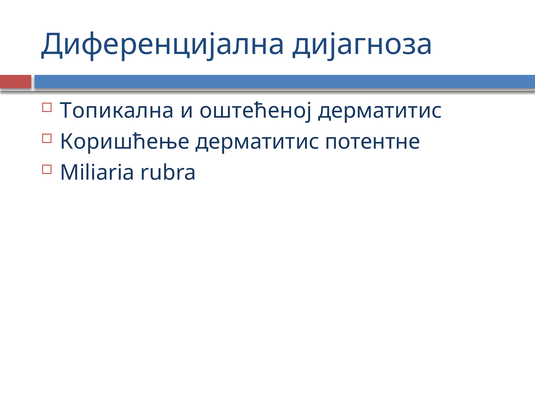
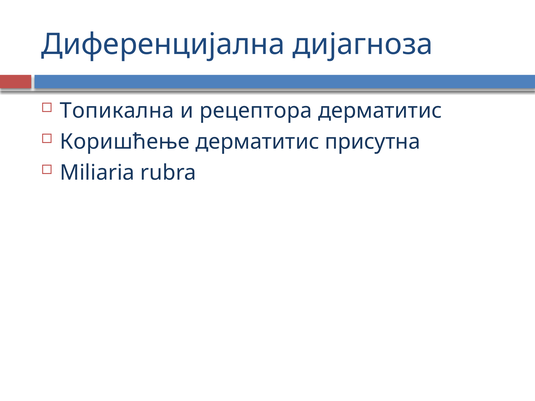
оштећеној: оштећеној -> рецептора (256, 111)
потентне: потентне -> присутна (373, 142)
